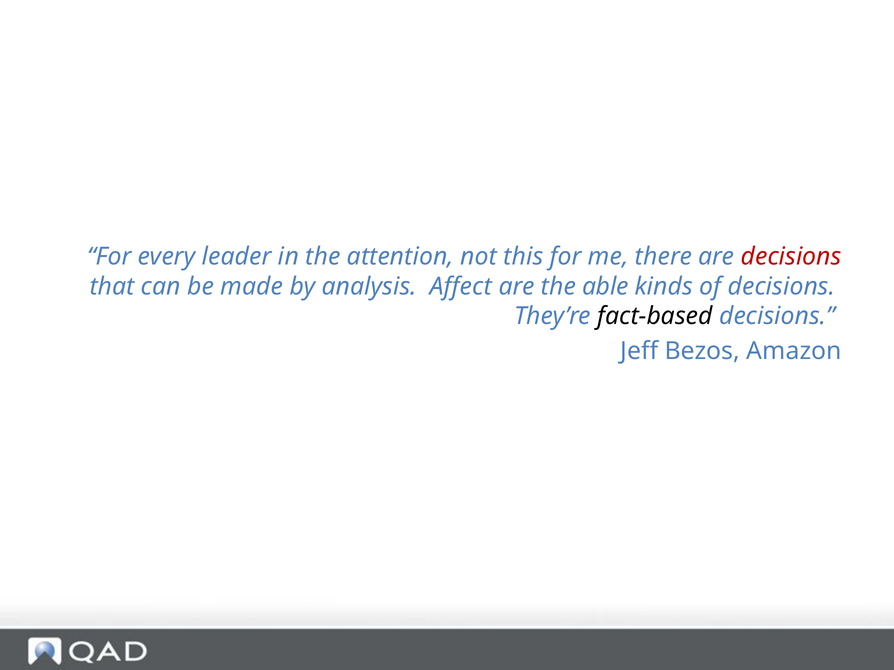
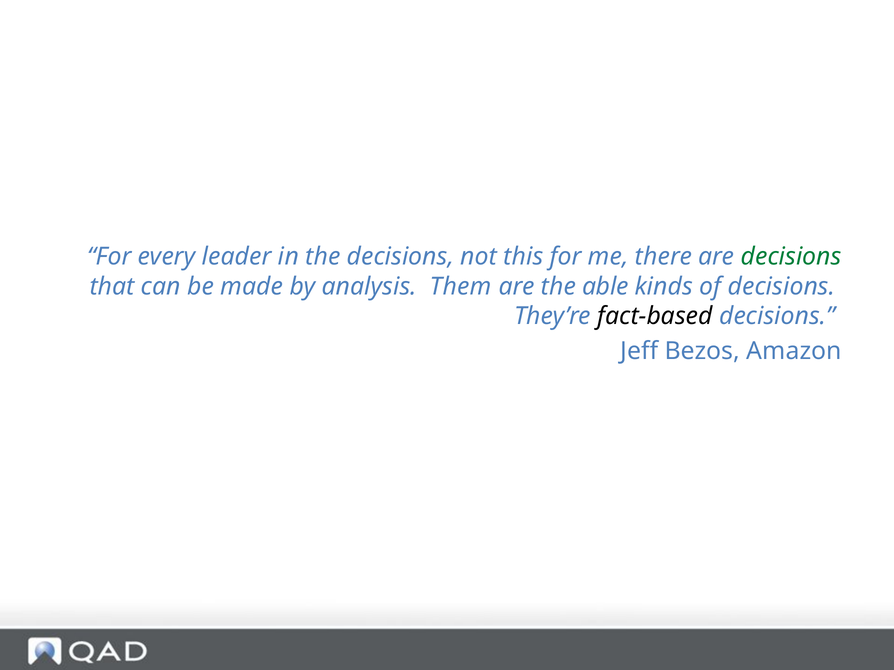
the attention: attention -> decisions (400, 257)
decisions colour: red -> green (791, 257)
Affect: Affect -> Them (461, 287)
